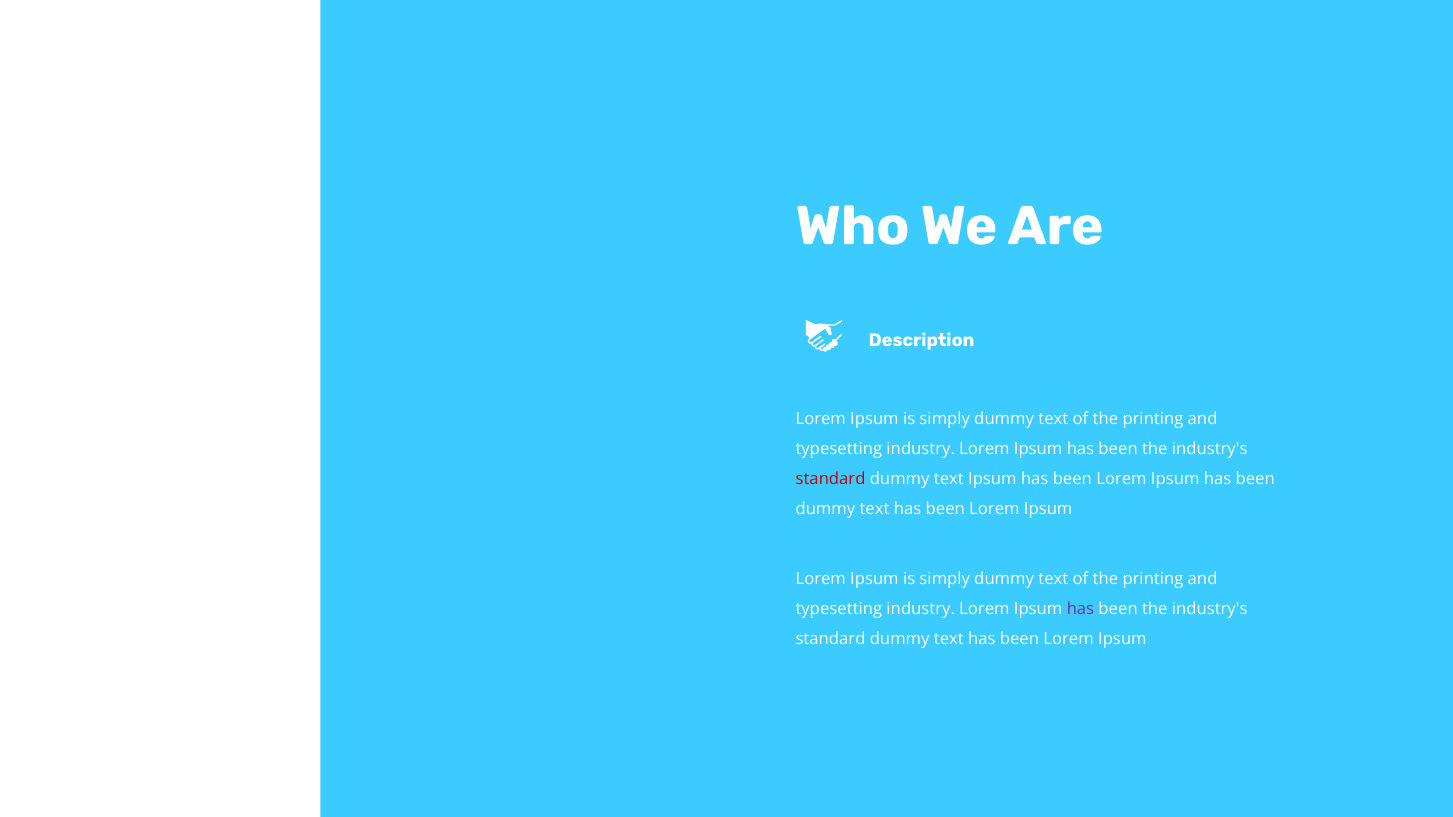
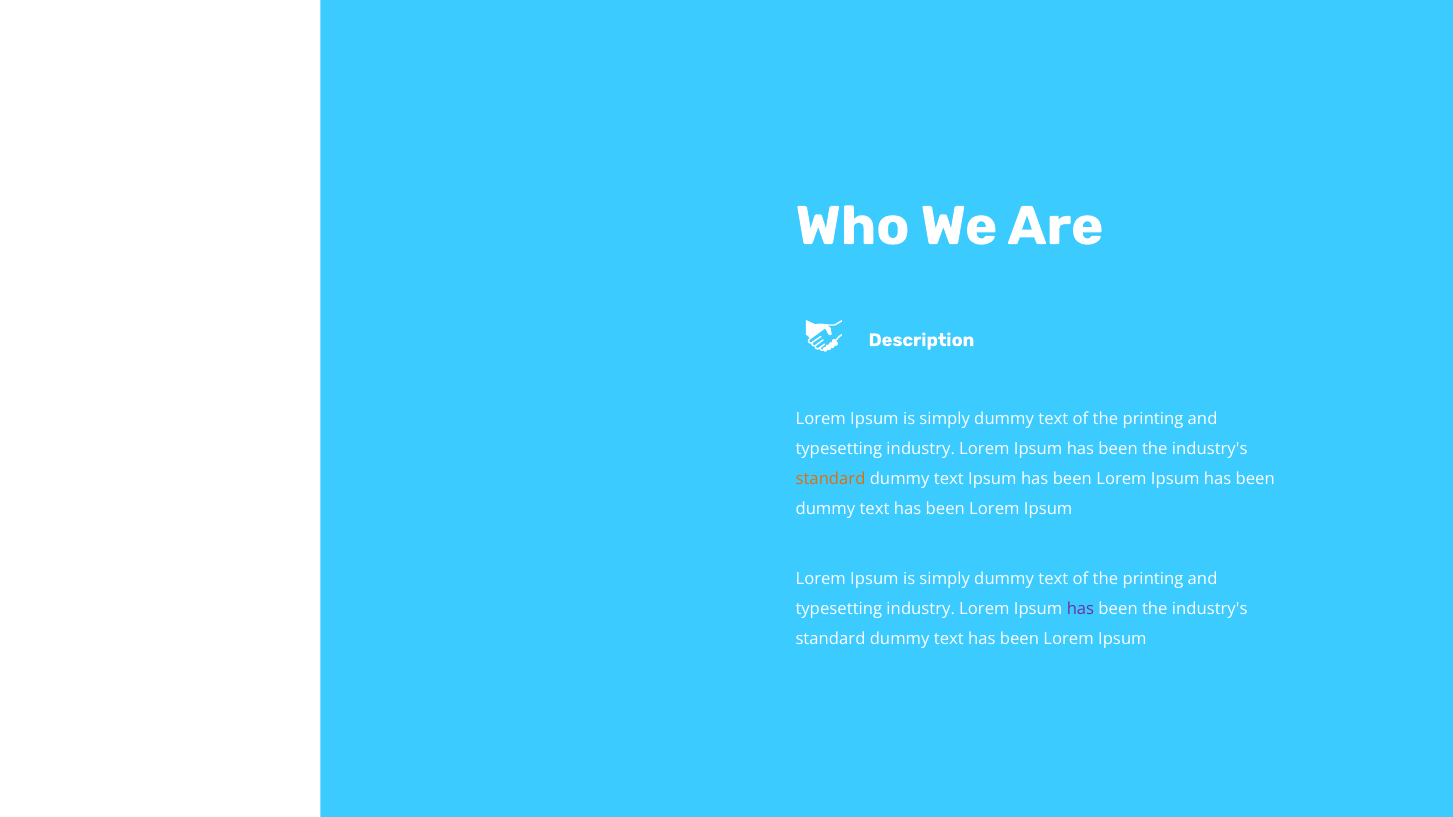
standard colour: red -> orange (831, 479)
